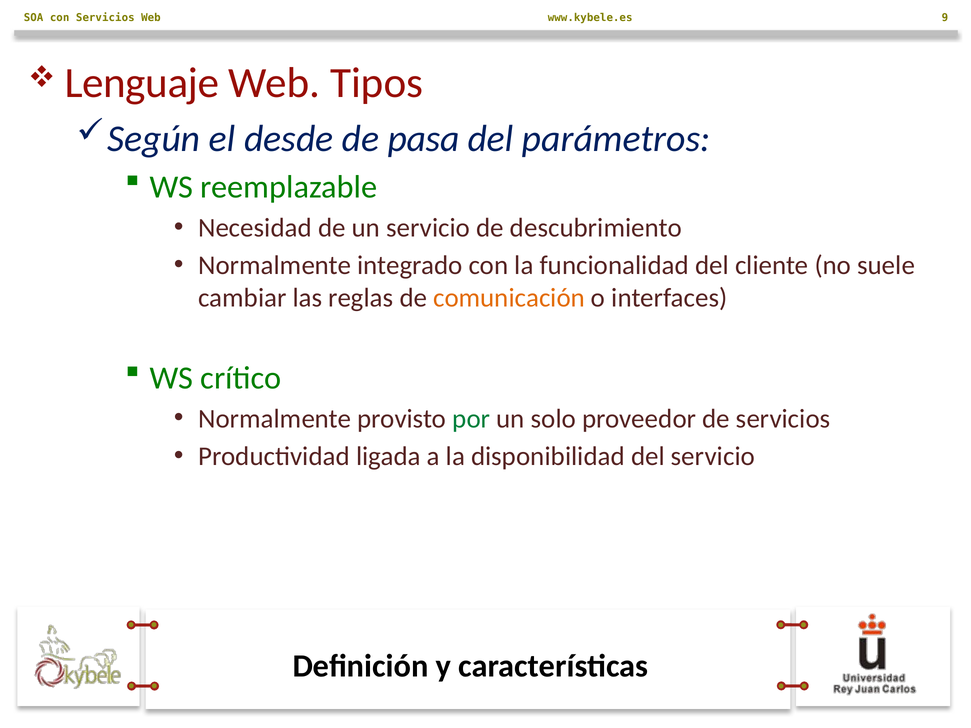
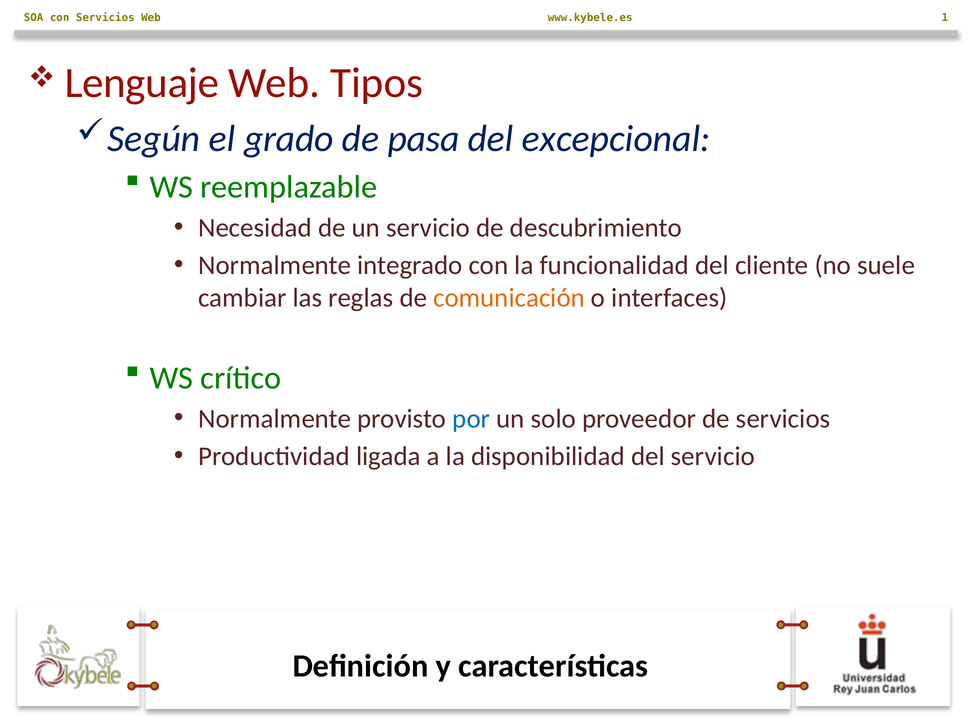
9: 9 -> 1 (945, 18)
desde: desde -> grado (289, 139)
parámetros: parámetros -> excepcional (616, 139)
por colour: green -> blue (471, 419)
